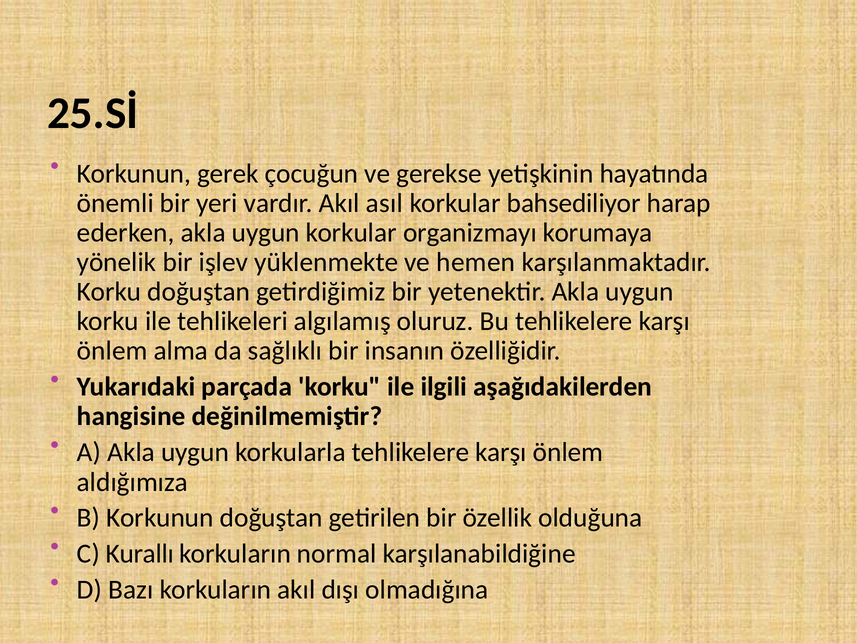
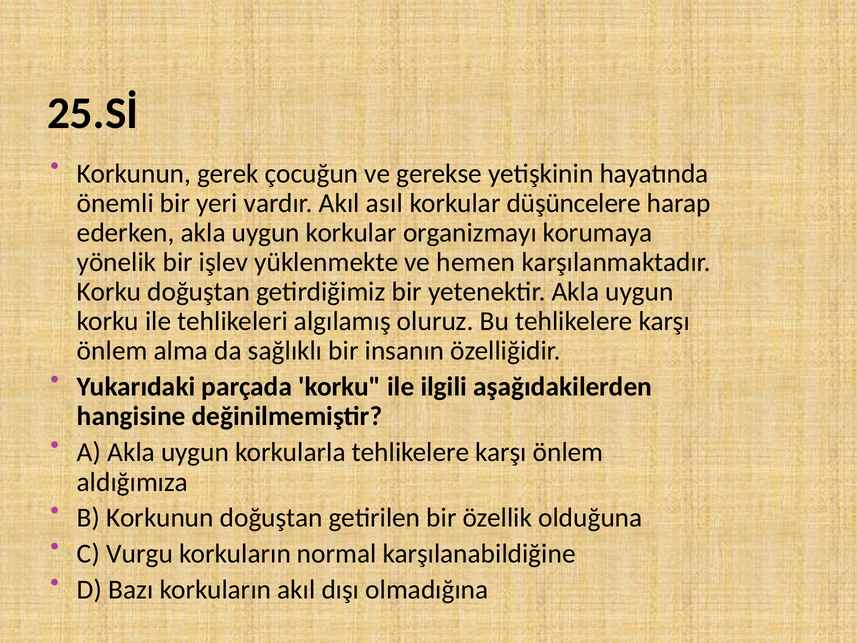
bahsediliyor: bahsediliyor -> düşüncelere (574, 203)
Kurallı: Kurallı -> Vurgu (140, 554)
